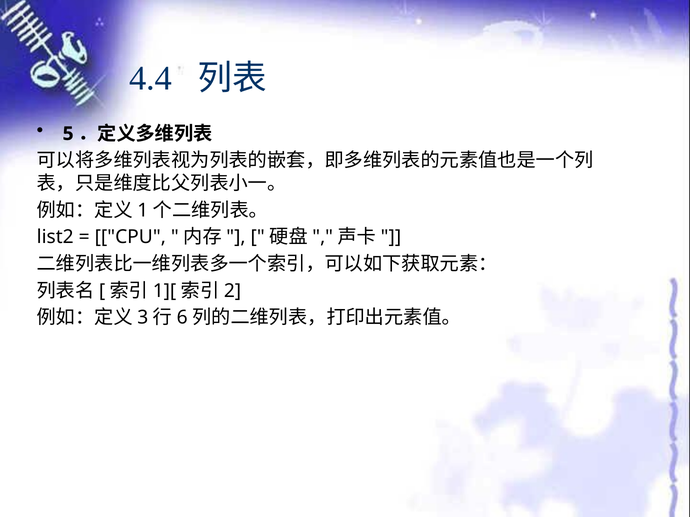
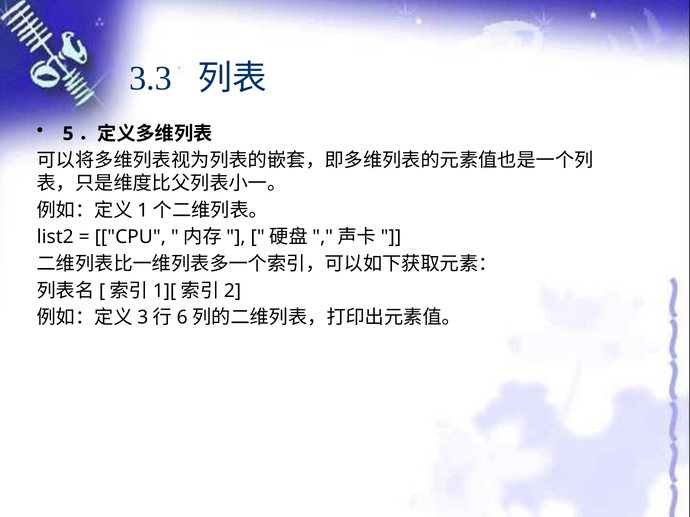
4.4: 4.4 -> 3.3 (151, 79)
